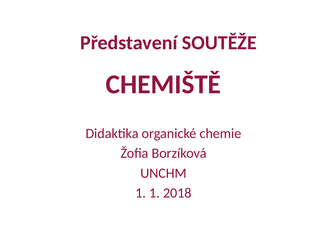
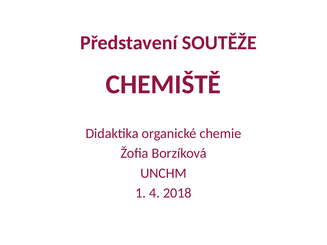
1 1: 1 -> 4 (155, 193)
